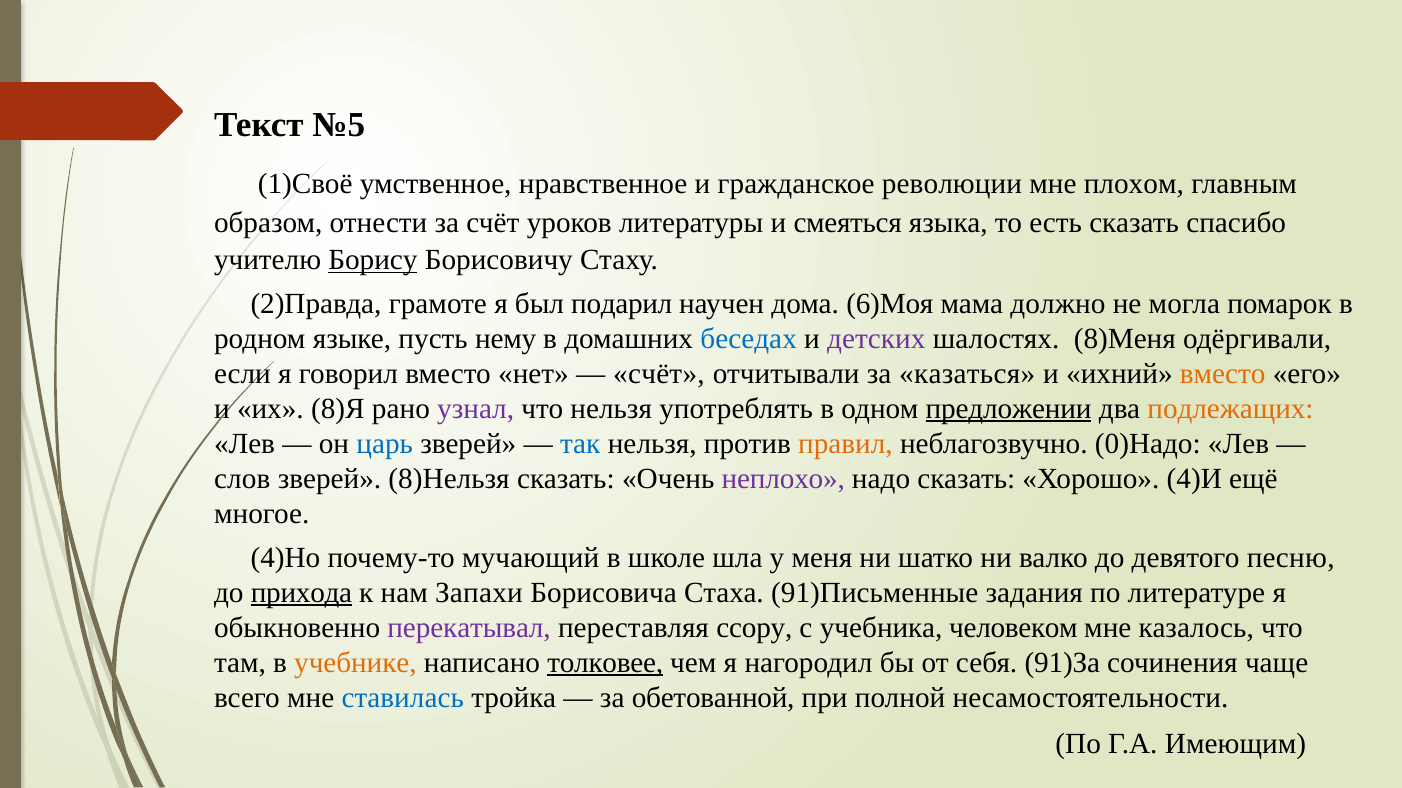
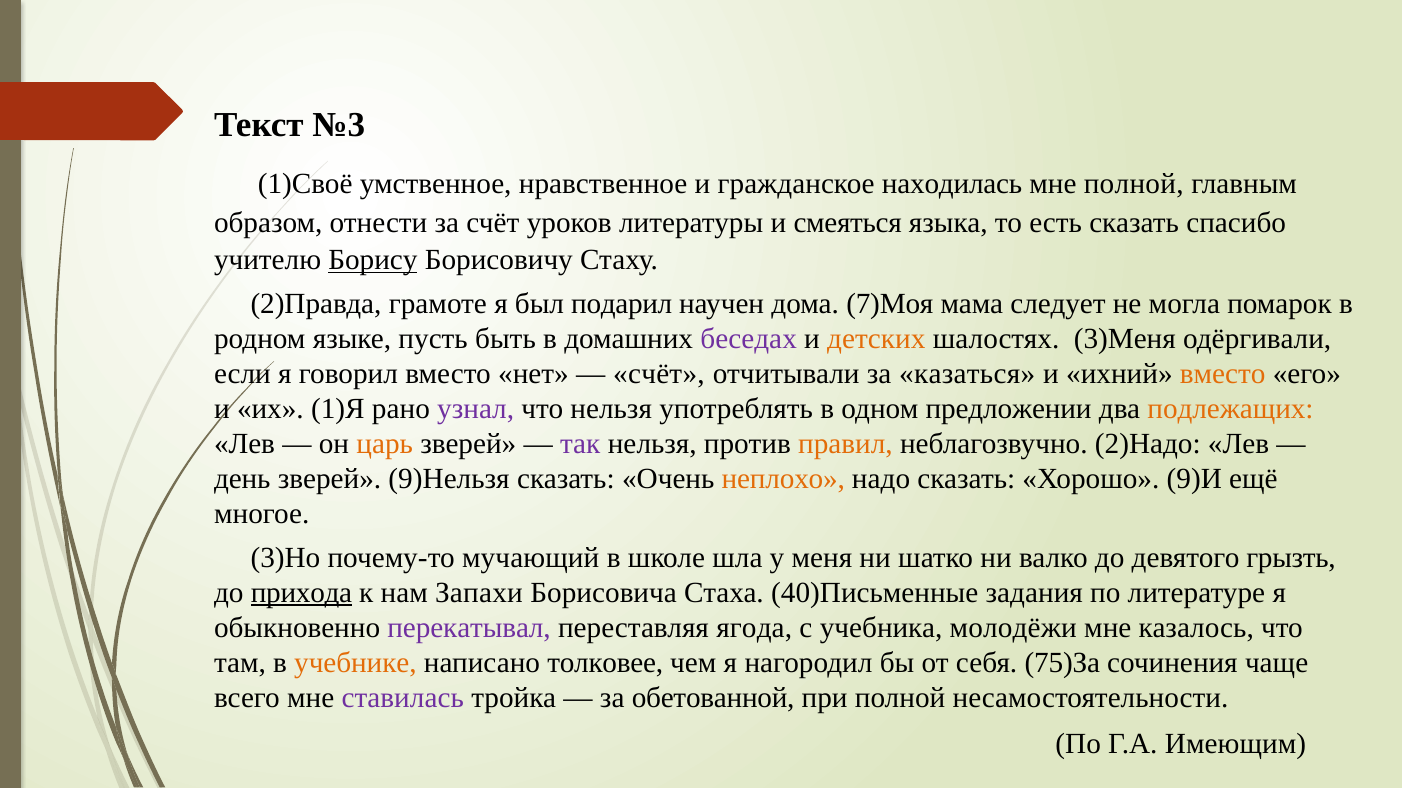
№5: №5 -> №3 (339, 125)
революции: революции -> находилась (952, 184)
мне плохом: плохом -> полной (1134, 184)
6)Моя: 6)Моя -> 7)Моя (890, 304)
должно: должно -> следует (1058, 304)
нему: нему -> быть (506, 339)
беседах colour: blue -> purple (749, 339)
детских colour: purple -> orange (876, 339)
8)Меня: 8)Меня -> 3)Меня (1125, 339)
8)Я: 8)Я -> 1)Я (338, 409)
предложении underline: present -> none (1009, 409)
царь colour: blue -> orange (385, 444)
так colour: blue -> purple (580, 444)
0)Надо: 0)Надо -> 2)Надо (1148, 444)
слов: слов -> день (242, 479)
8)Нельзя: 8)Нельзя -> 9)Нельзя (449, 479)
неплохо colour: purple -> orange (783, 479)
4)И: 4)И -> 9)И (1194, 479)
4)Но: 4)Но -> 3)Но (285, 558)
песню: песню -> грызть (1291, 558)
91)Письменные: 91)Письменные -> 40)Письменные (875, 593)
ссору: ссору -> ягода (754, 628)
человеком: человеком -> молодёжи (1013, 628)
толковее underline: present -> none (605, 663)
91)За: 91)За -> 75)За (1062, 663)
ставилась colour: blue -> purple (403, 698)
